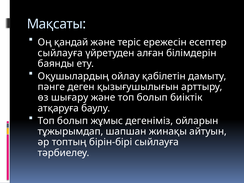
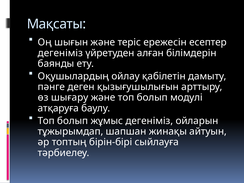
қандай: қандай -> шығын (71, 42)
сыйлауға: сыйлауға -> дегеніміз (60, 53)
биіктік: биіктік -> модулі (186, 98)
